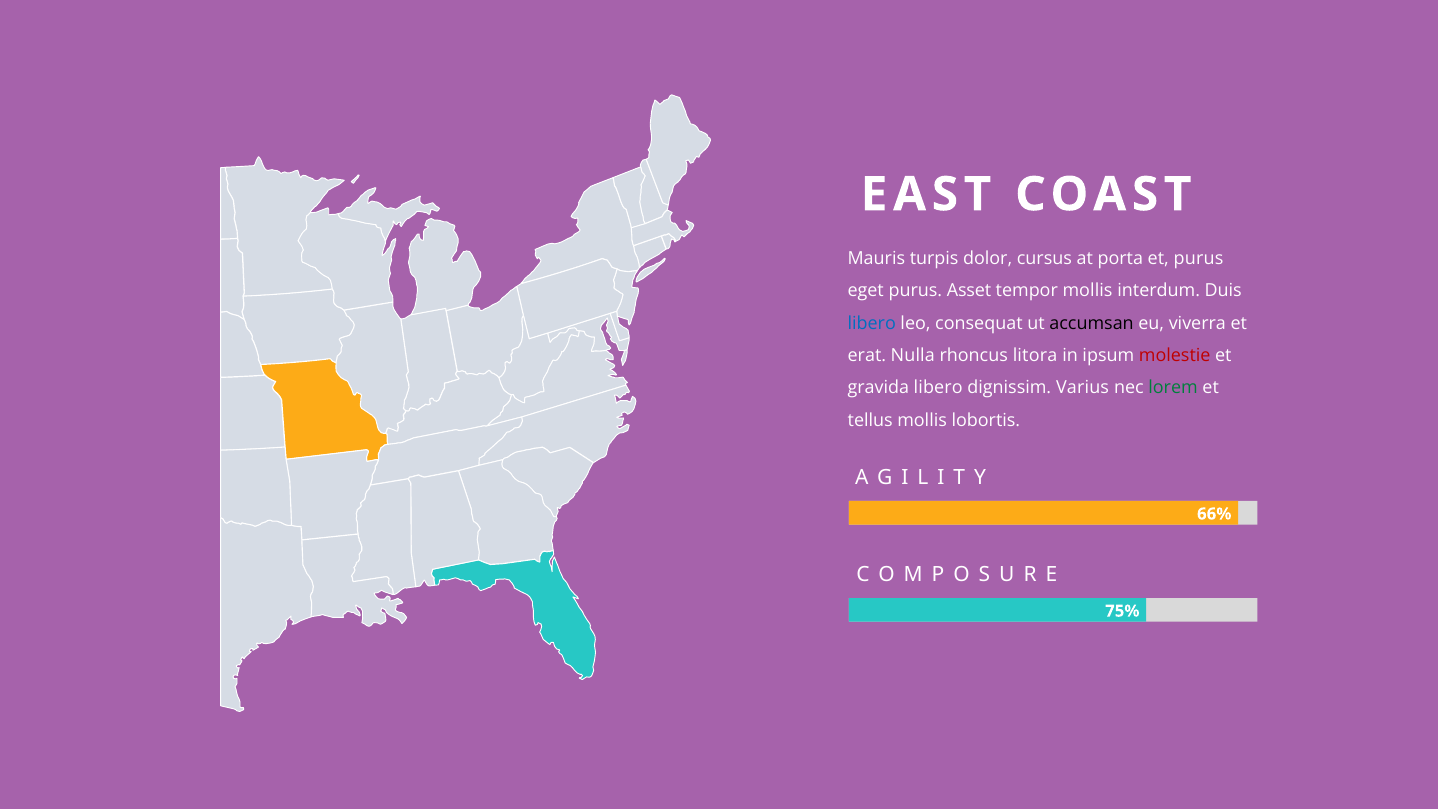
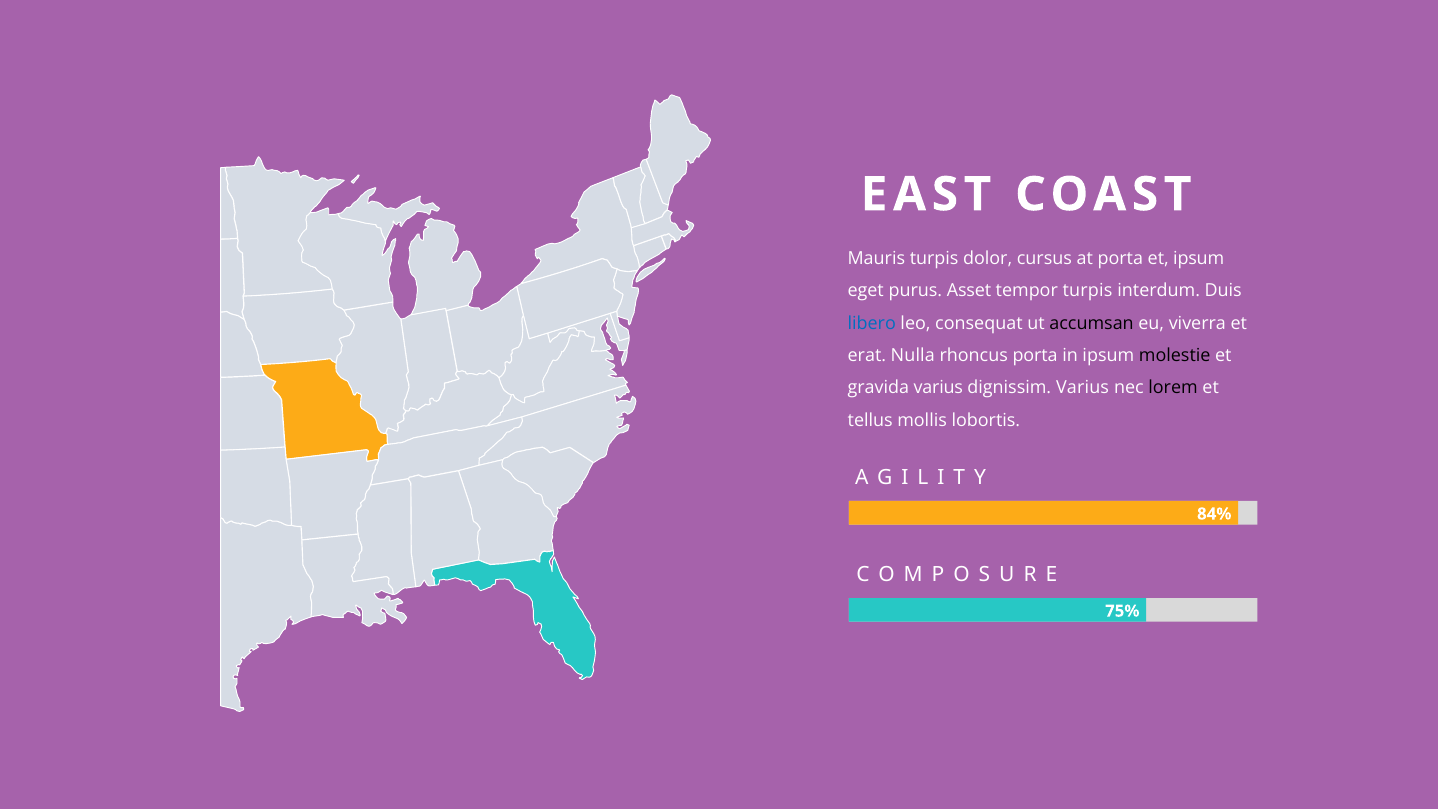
et purus: purus -> ipsum (1199, 259)
tempor mollis: mollis -> turpis (1087, 291)
rhoncus litora: litora -> porta (1035, 356)
molestie colour: red -> black (1175, 356)
gravida libero: libero -> varius (938, 388)
lorem colour: green -> black (1173, 388)
66%: 66% -> 84% (1214, 514)
